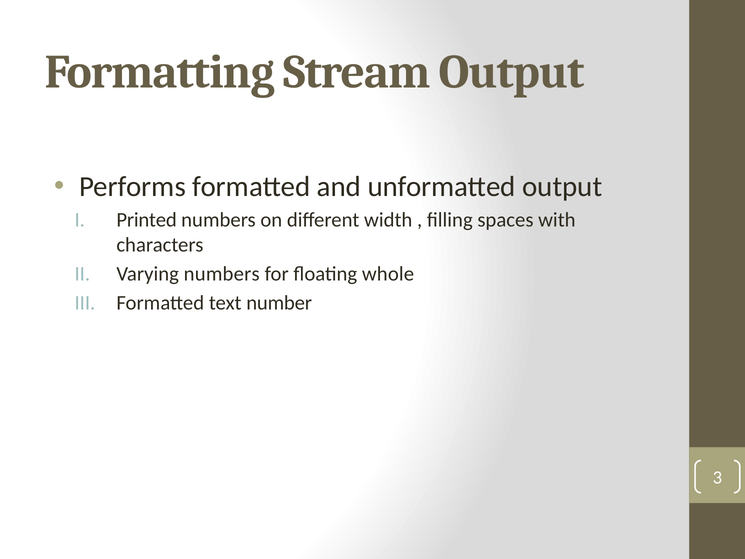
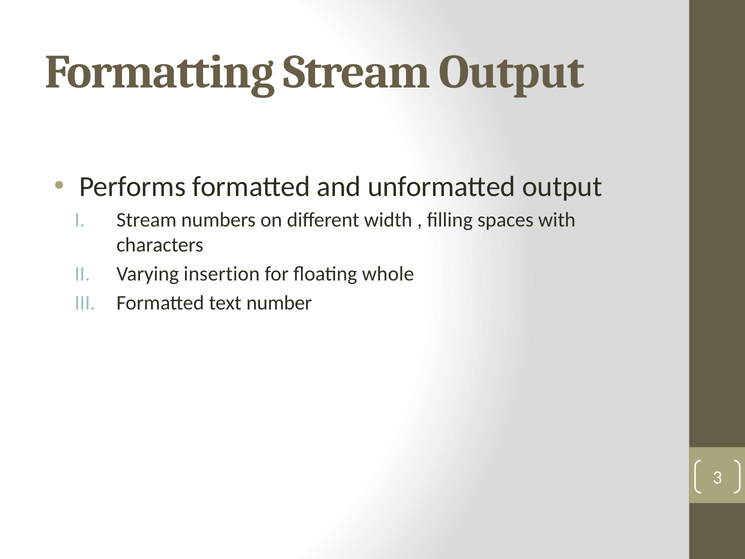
Printed: Printed -> Stream (147, 220)
Varying numbers: numbers -> insertion (222, 274)
